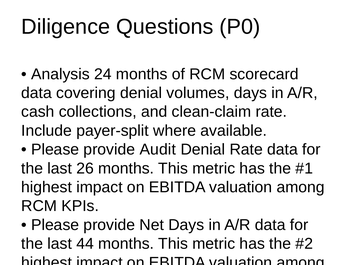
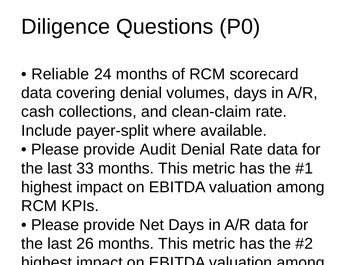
Analysis: Analysis -> Reliable (60, 74)
26: 26 -> 33 (85, 169)
44: 44 -> 26 (85, 244)
